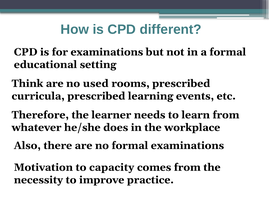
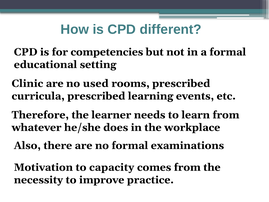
for examinations: examinations -> competencies (107, 52)
Think: Think -> Clinic (27, 83)
